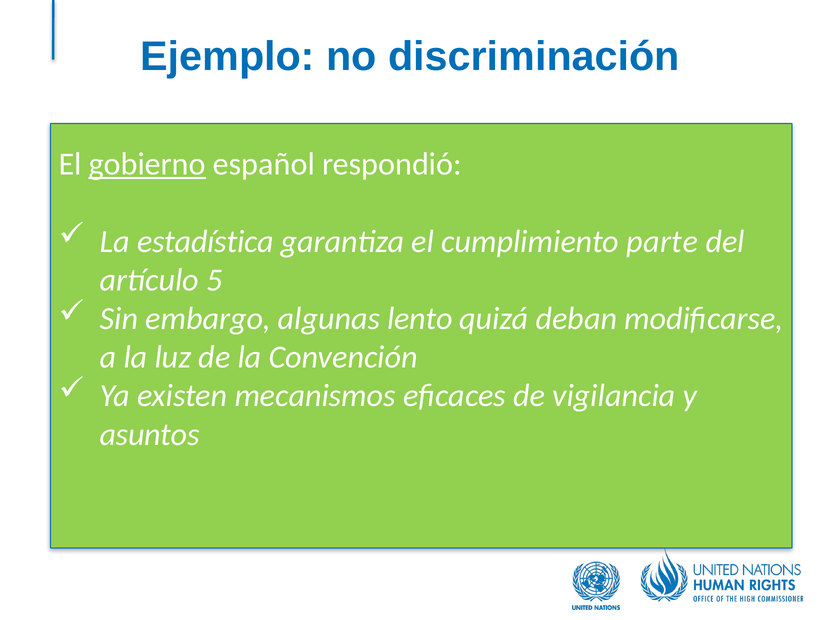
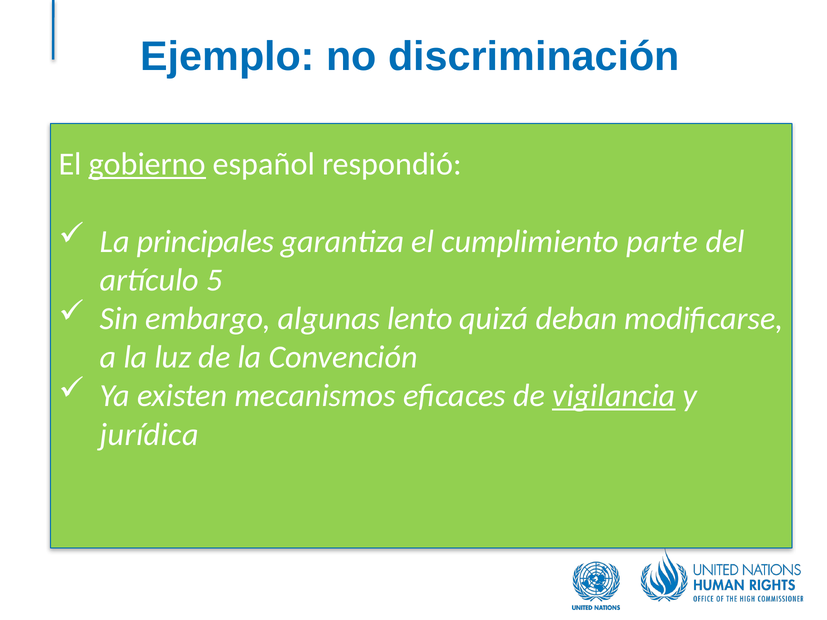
estadística: estadística -> principales (206, 242)
vigilancia underline: none -> present (614, 396)
asuntos: asuntos -> jurídica (149, 435)
